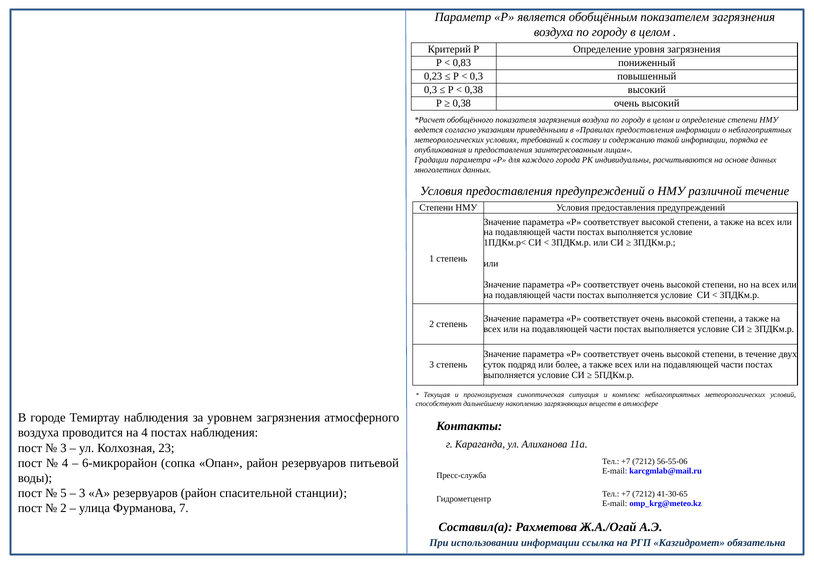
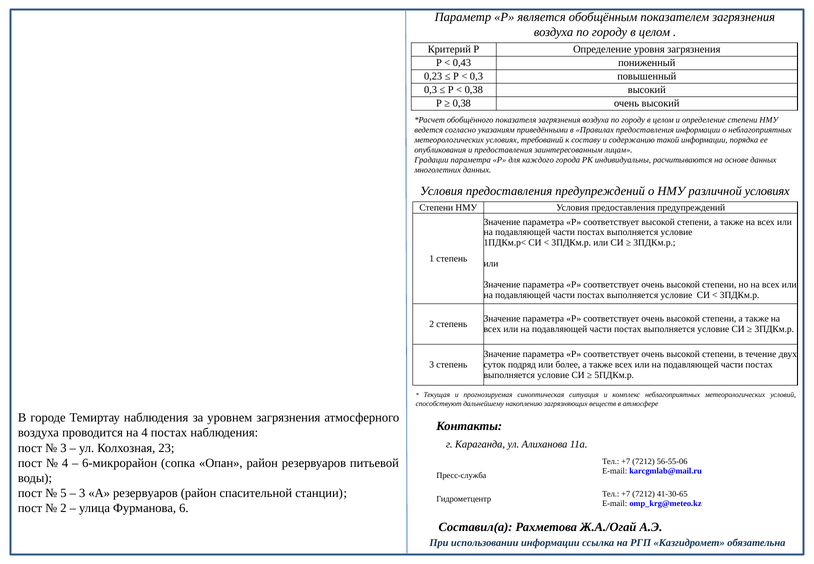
0,83: 0,83 -> 0,43 (462, 63)
различной течение: течение -> условиях (767, 191)
7: 7 -> 6 (184, 508)
